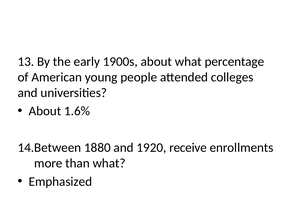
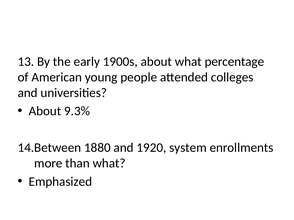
1.6%: 1.6% -> 9.3% (77, 111)
receive: receive -> system (188, 148)
